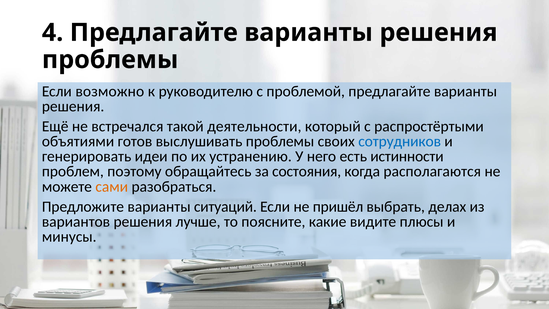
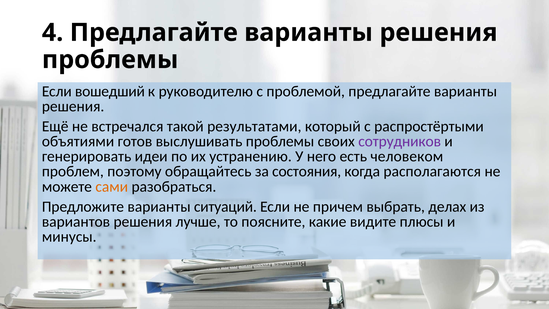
возможно: возможно -> вошедший (110, 91)
деятельности: деятельности -> результатами (254, 126)
сотрудников colour: blue -> purple (400, 141)
истинности: истинности -> человеком (407, 156)
пришёл: пришёл -> причем (338, 207)
